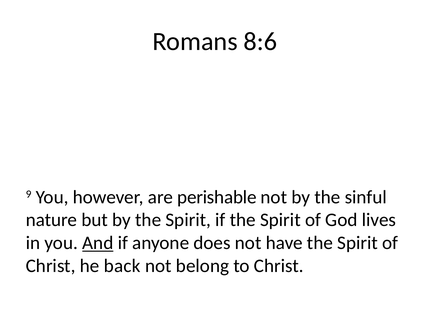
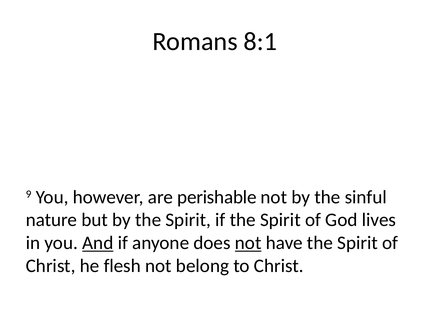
8:6: 8:6 -> 8:1 (260, 42)
not underline: none -> present (248, 243)
back: back -> flesh (122, 266)
